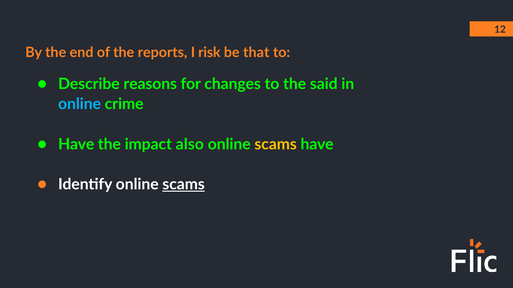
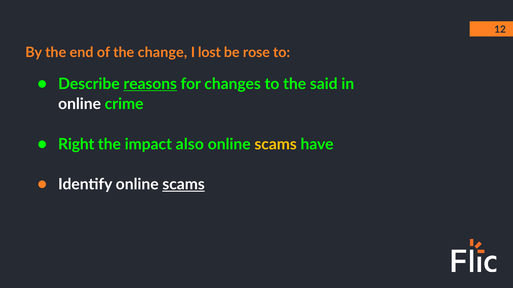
reports: reports -> change (162, 53)
risk: risk -> lost (209, 53)
that: that -> rose (256, 53)
reasons underline: none -> present (150, 84)
online colour: light blue -> white (80, 104)
Have: Have -> Right (76, 144)
